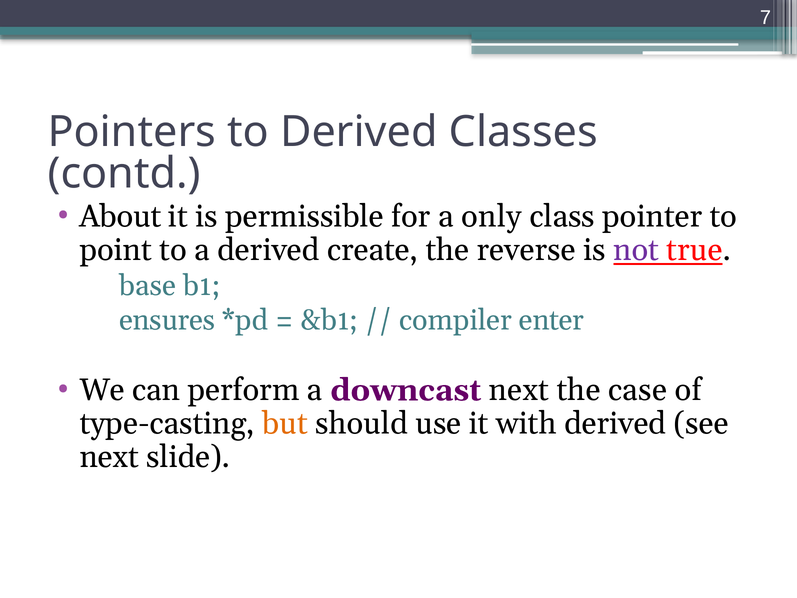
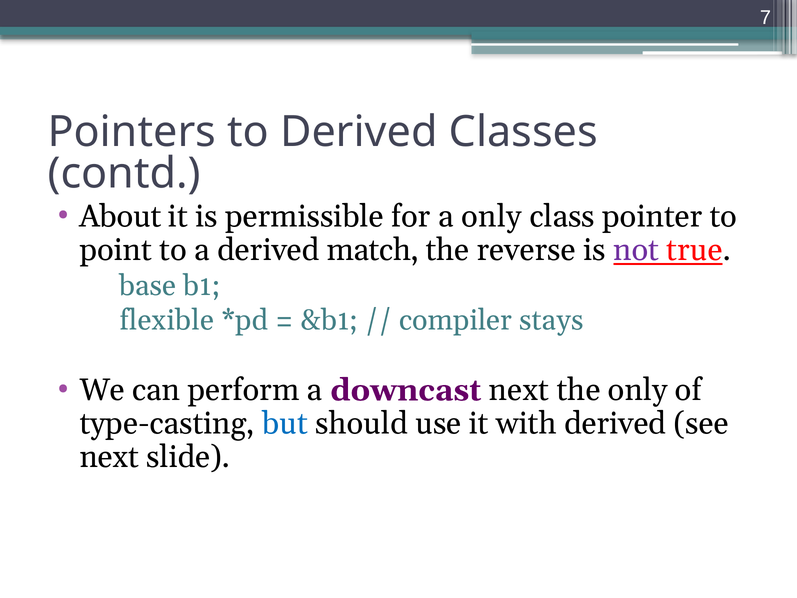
create: create -> match (373, 250)
ensures: ensures -> flexible (167, 320)
enter: enter -> stays (551, 320)
the case: case -> only (638, 390)
but colour: orange -> blue (285, 423)
